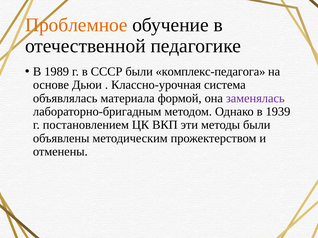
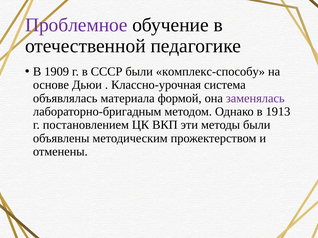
Проблемное colour: orange -> purple (76, 25)
1989: 1989 -> 1909 (57, 72)
комплекс-педагога: комплекс-педагога -> комплекс-способу (210, 72)
1939: 1939 -> 1913 (278, 112)
